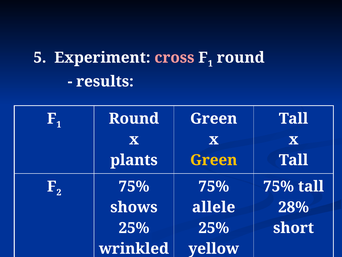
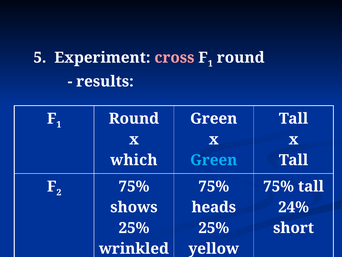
plants: plants -> which (134, 160)
Green colour: yellow -> light blue (214, 160)
allele: allele -> heads (214, 207)
28%: 28% -> 24% (294, 207)
